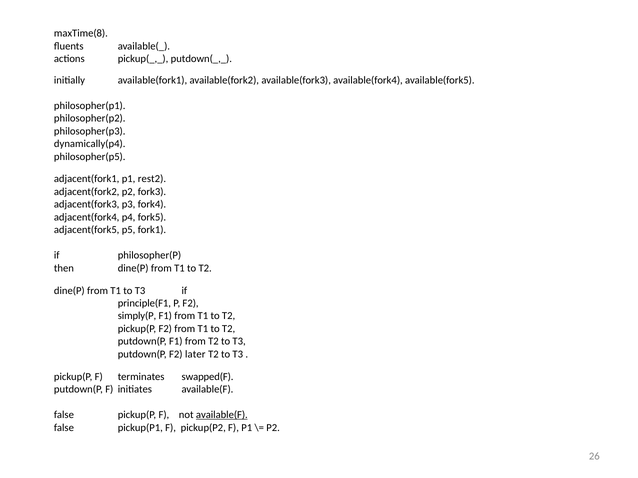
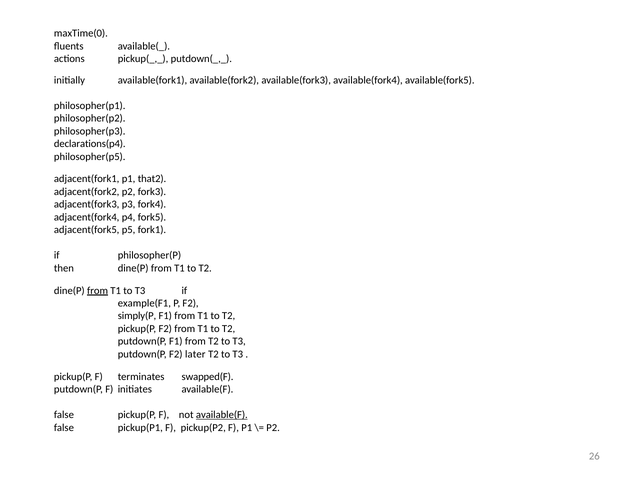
maxTime(8: maxTime(8 -> maxTime(0 (81, 33)
dynamically(p4: dynamically(p4 -> declarations(p4 (90, 144)
rest2: rest2 -> that2 (152, 179)
from underline: none -> present (98, 291)
principle(F1: principle(F1 -> example(F1 (144, 304)
